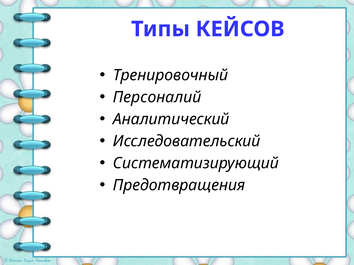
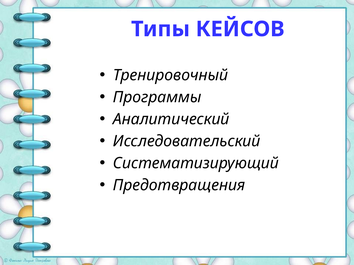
Персоналий: Персоналий -> Программы (157, 97)
